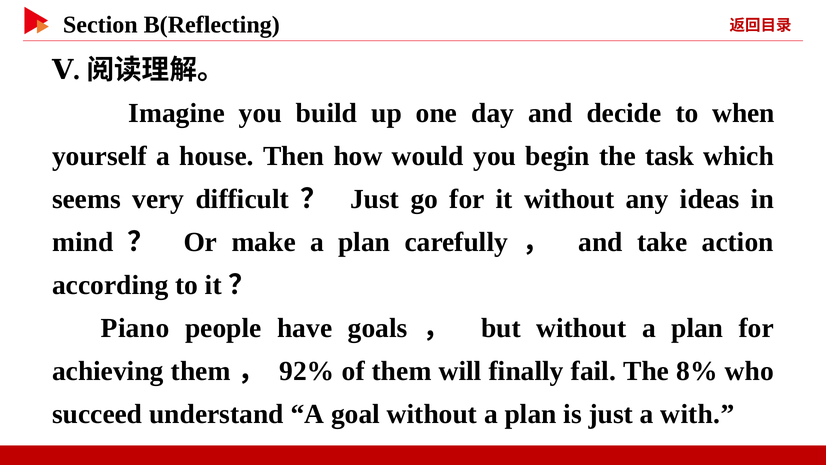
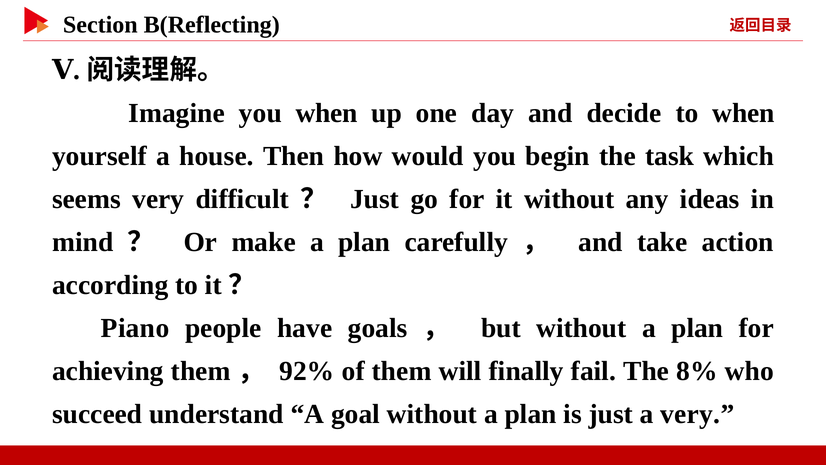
you build: build -> when (327, 113)
a with: with -> very (697, 414)
